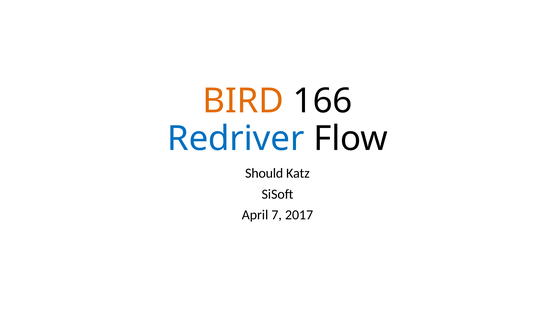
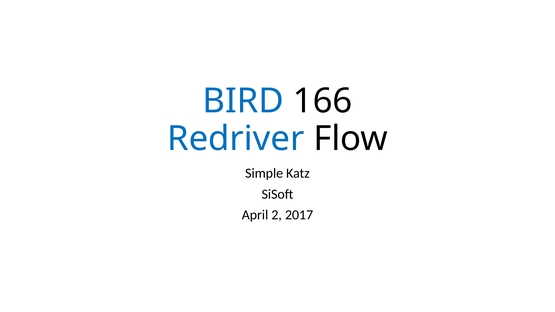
BIRD colour: orange -> blue (243, 101)
Should: Should -> Simple (264, 173)
7: 7 -> 2 (277, 215)
